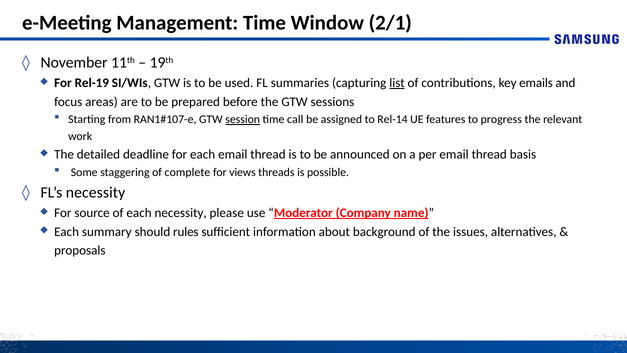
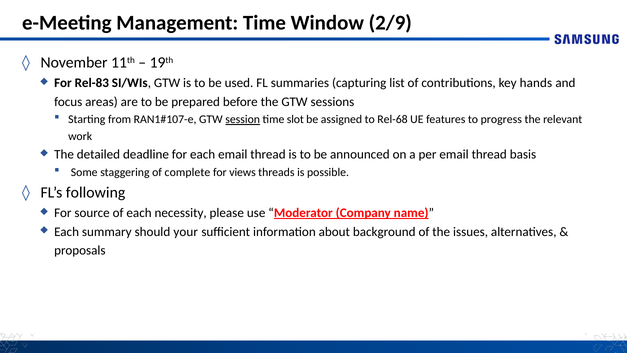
2/1: 2/1 -> 2/9 (390, 23)
Rel-19: Rel-19 -> Rel-83 (92, 83)
list underline: present -> none (397, 83)
emails: emails -> hands (536, 83)
call: call -> slot (295, 119)
Rel-14: Rel-14 -> Rel-68 (392, 119)
FL’s necessity: necessity -> following (96, 192)
rules: rules -> your (186, 231)
